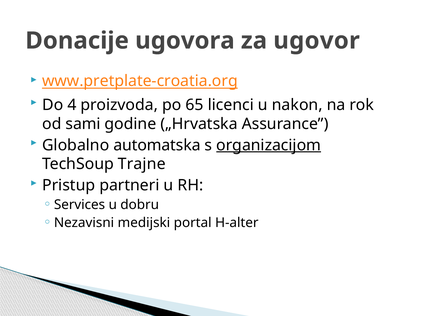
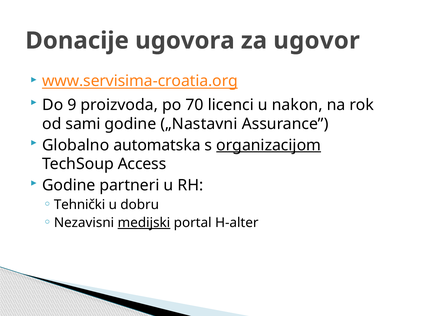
www.pretplate-croatia.org: www.pretplate-croatia.org -> www.servisima-croatia.org (140, 81)
4: 4 -> 9 (72, 105)
65: 65 -> 70 (195, 105)
„Hrvatska: „Hrvatska -> „Nastavni (199, 124)
Trajne: Trajne -> Access (142, 164)
Pristup: Pristup -> Godine (69, 186)
Services: Services -> Tehnički (80, 205)
medijski underline: none -> present (144, 223)
